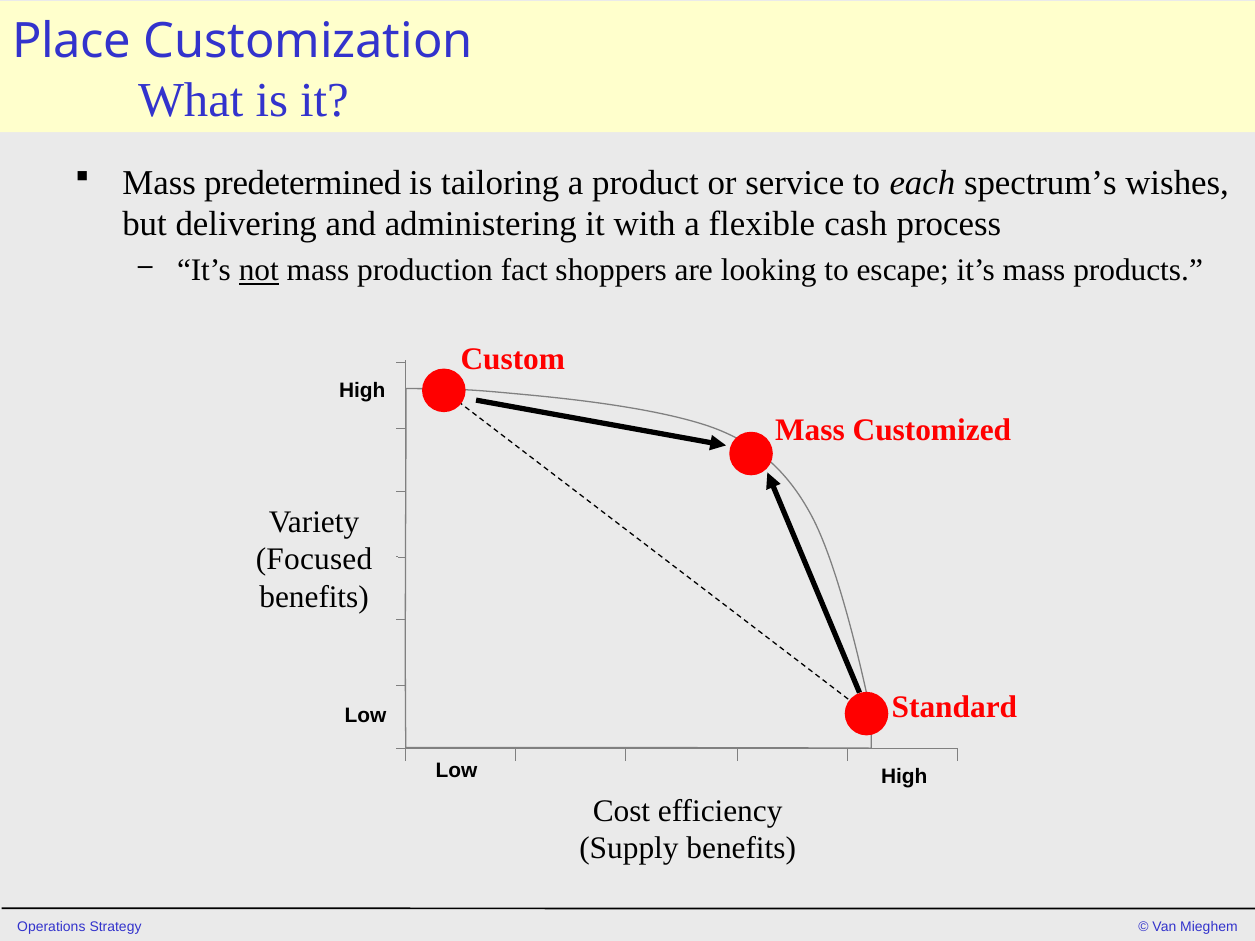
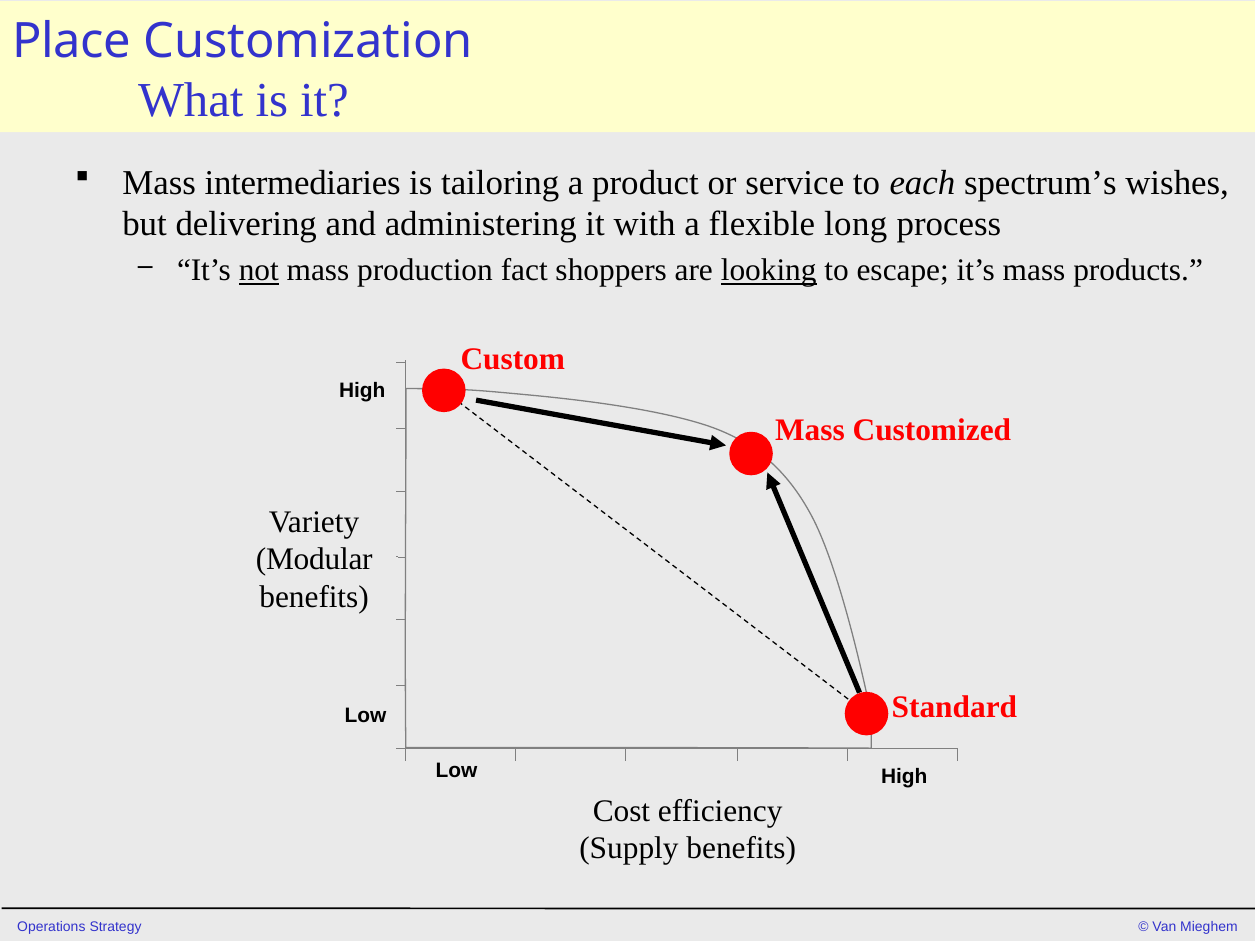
predetermined: predetermined -> intermediaries (303, 183)
cash: cash -> long (856, 225)
looking underline: none -> present (769, 270)
Focused: Focused -> Modular (314, 560)
